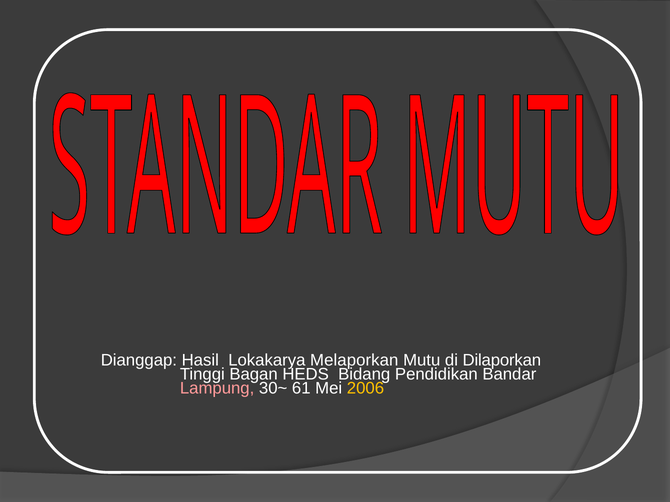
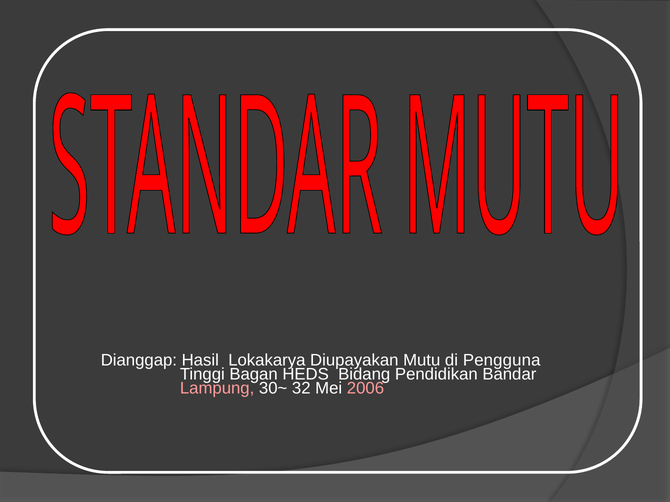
Melaporkan: Melaporkan -> Diupayakan (354, 361)
Dilaporkan: Dilaporkan -> Pengguna (502, 361)
61: 61 -> 32 (301, 389)
2006 colour: yellow -> pink (365, 389)
